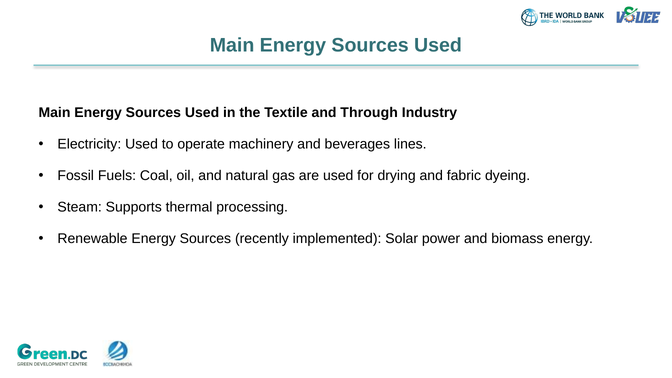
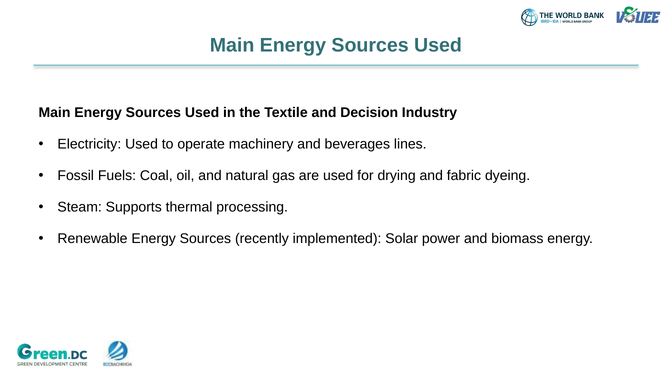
Through: Through -> Decision (369, 113)
